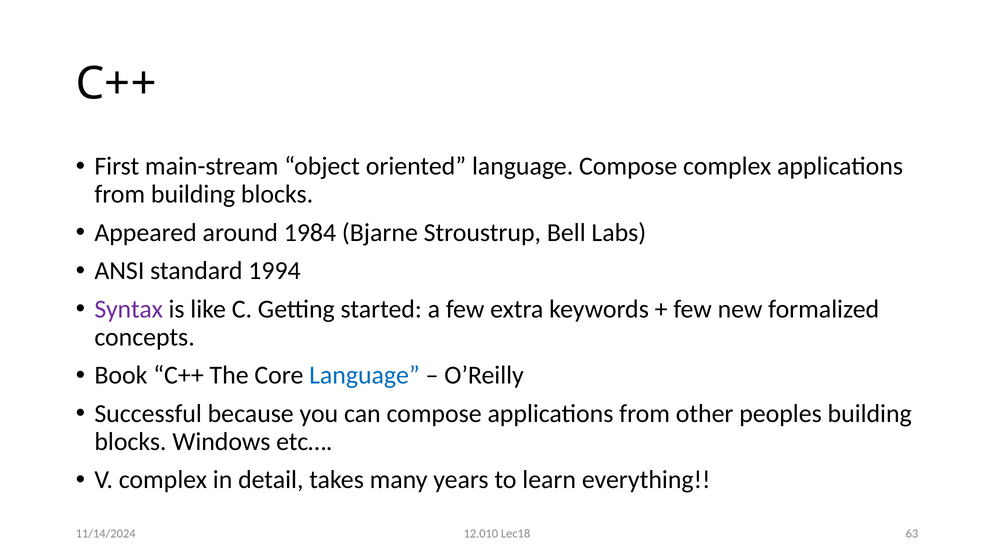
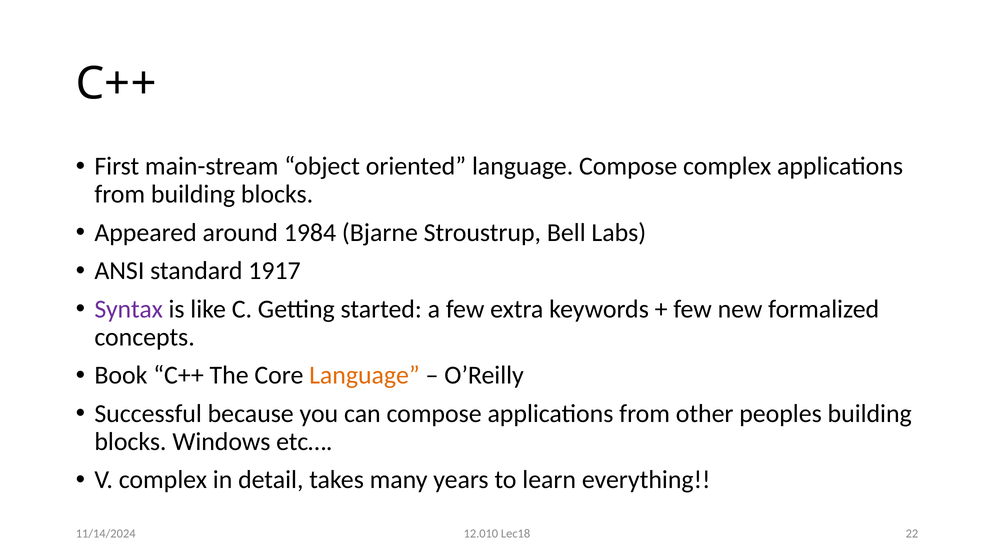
1994: 1994 -> 1917 (275, 271)
Language colour: blue -> orange (364, 375)
63: 63 -> 22 (912, 534)
